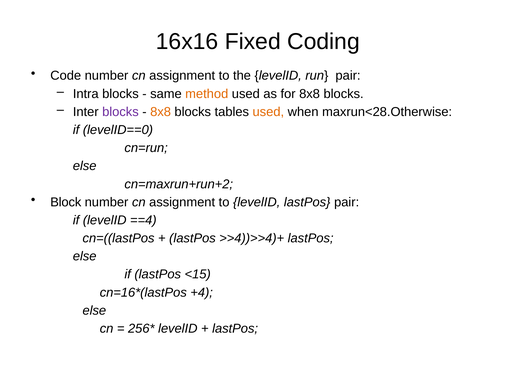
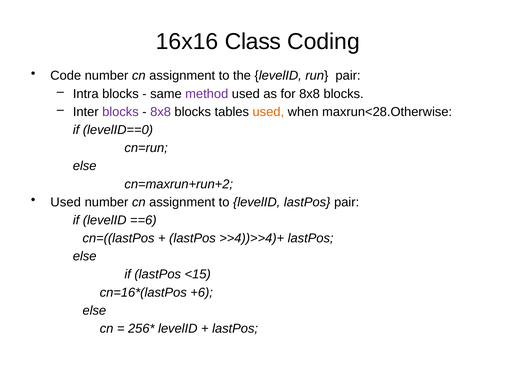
Fixed: Fixed -> Class (253, 42)
method colour: orange -> purple (207, 94)
8x8 colour: orange -> purple (161, 112)
Block: Block -> Used (66, 202)
==4: ==4 -> ==6 (143, 220)
+4: +4 -> +6 (202, 292)
